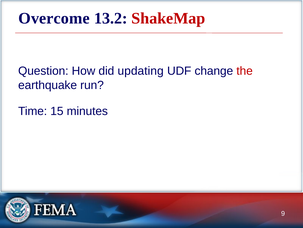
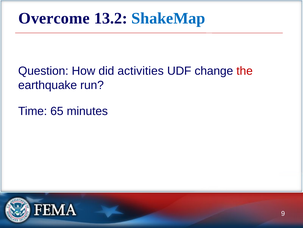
ShakeMap colour: red -> blue (168, 18)
updating: updating -> activities (141, 71)
15: 15 -> 65 (57, 111)
